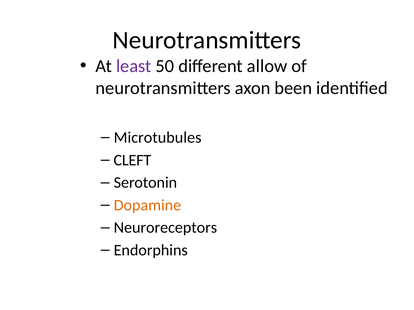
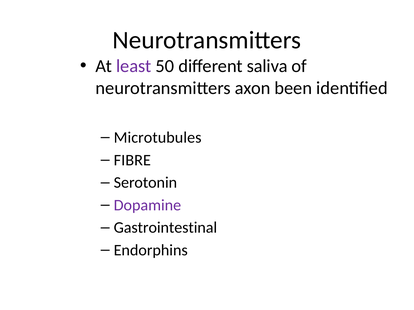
allow: allow -> saliva (267, 66)
CLEFT: CLEFT -> FIBRE (132, 160)
Dopamine colour: orange -> purple (147, 205)
Neuroreceptors: Neuroreceptors -> Gastrointestinal (165, 228)
